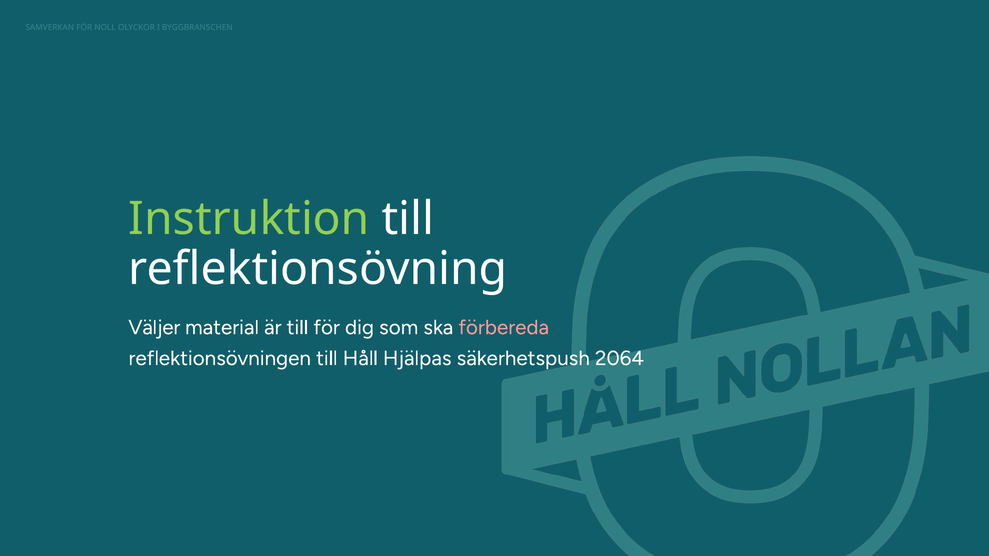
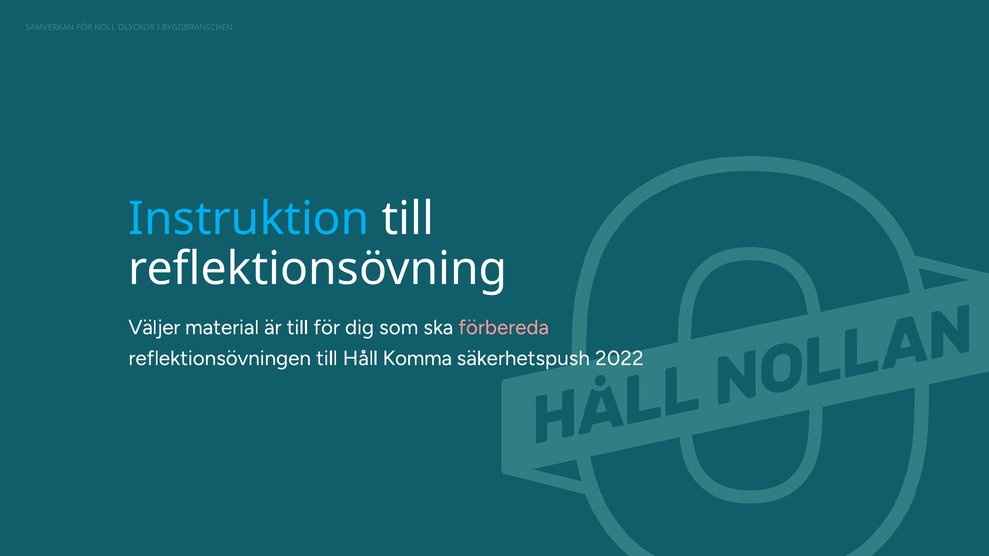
Instruktion colour: light green -> light blue (249, 219)
Hjälpas: Hjälpas -> Komma (417, 358)
2064: 2064 -> 2022 (619, 358)
